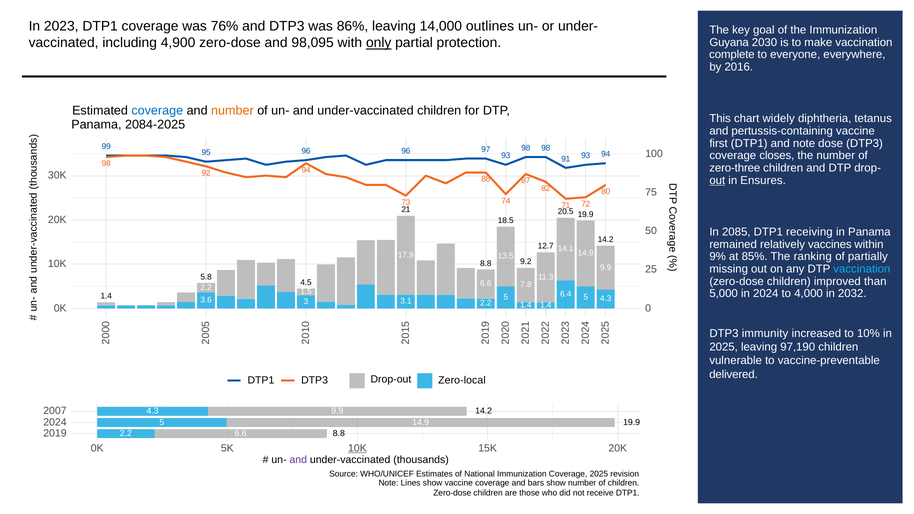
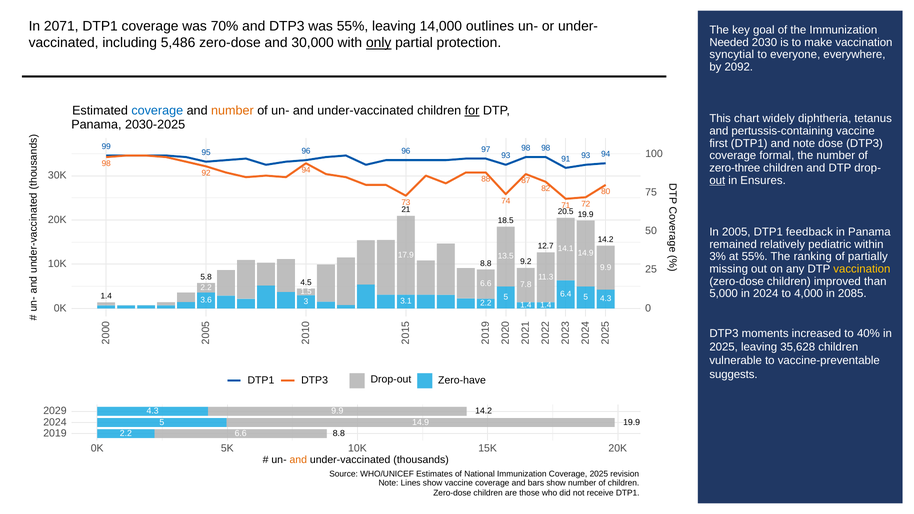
2023: 2023 -> 2071 (61, 26)
76%: 76% -> 70% (225, 26)
was 86%: 86% -> 55% (353, 26)
4,900: 4,900 -> 5,486 (178, 43)
98,095: 98,095 -> 30,000 (313, 43)
Guyana: Guyana -> Needed (729, 42)
complete: complete -> syncytial (732, 55)
2016: 2016 -> 2092 (739, 67)
for underline: none -> present (472, 110)
2084-2025: 2084-2025 -> 2030-2025 (155, 125)
closes: closes -> formal (777, 156)
2085: 2085 -> 2005 (736, 232)
receiving: receiving -> feedback (809, 232)
vaccines: vaccines -> pediatric (830, 244)
9%: 9% -> 3% (718, 257)
at 85%: 85% -> 55% (755, 257)
vaccination colour: light blue -> yellow (862, 269)
2032: 2032 -> 2085 (852, 294)
immunity: immunity -> moments (765, 333)
10%: 10% -> 40% (868, 333)
97,190: 97,190 -> 35,628 (798, 347)
delivered: delivered -> suggests (733, 375)
Zero-local: Zero-local -> Zero-have (462, 380)
2007: 2007 -> 2029 (55, 411)
10K underline: present -> none (357, 448)
and colour: purple -> orange (298, 460)
